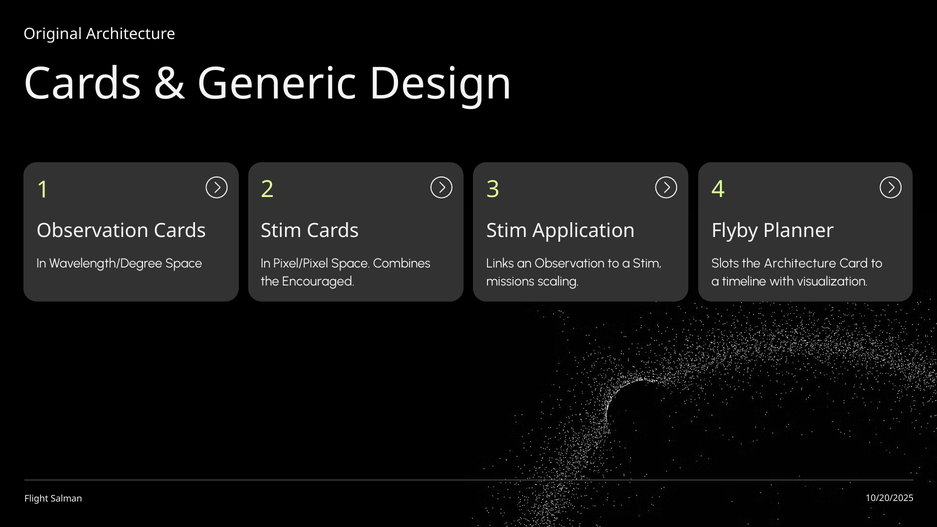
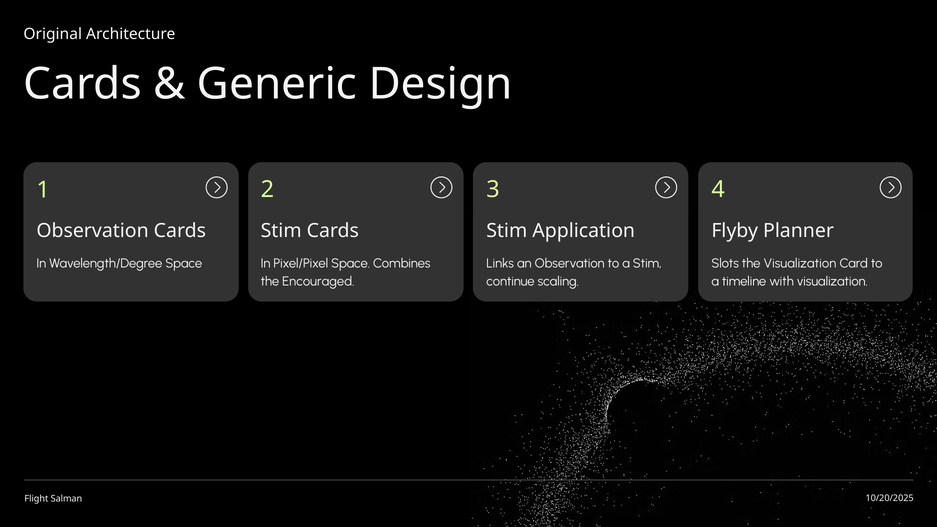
the Architecture: Architecture -> Visualization (800, 264)
missions: missions -> continue (510, 282)
